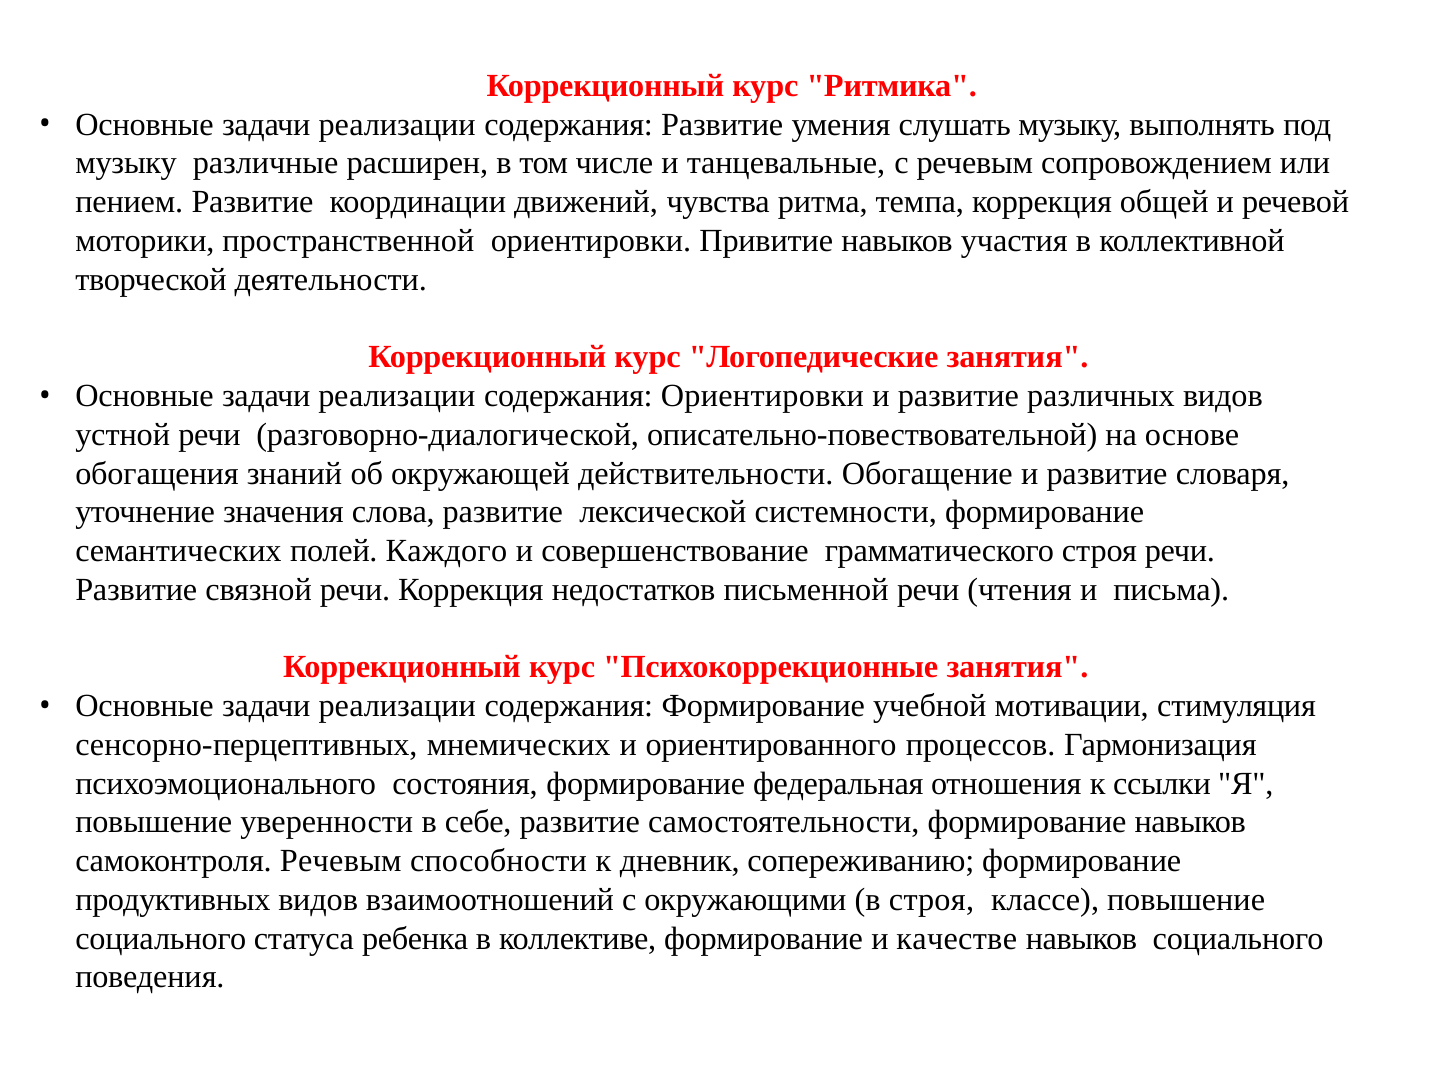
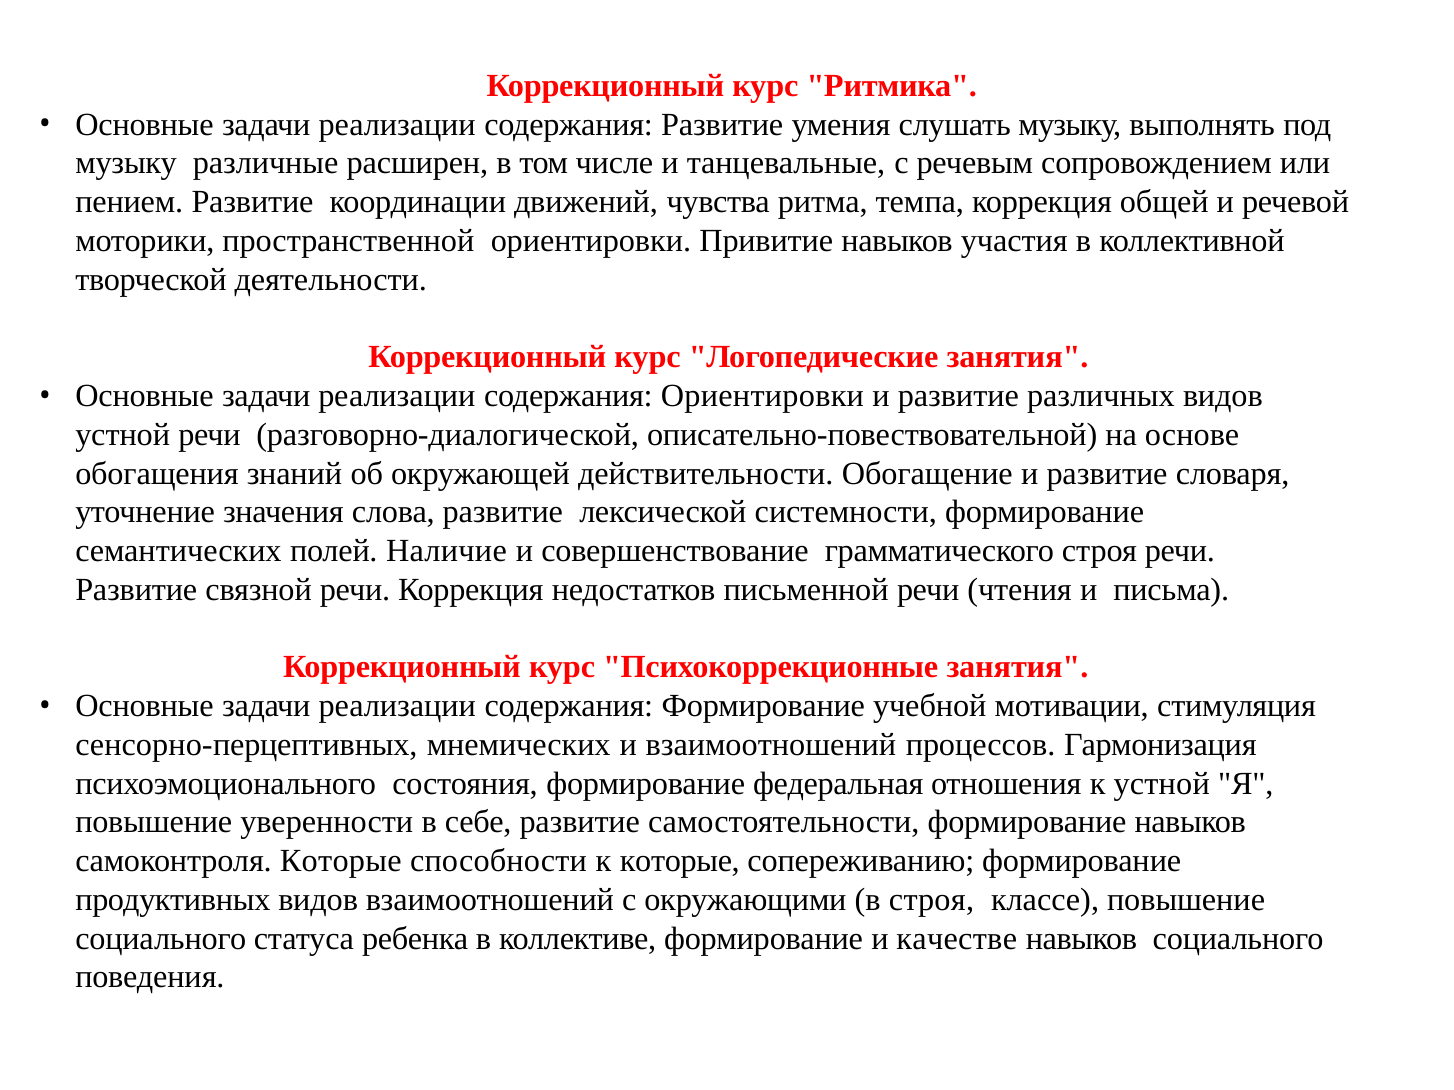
Каждого: Каждого -> Наличие (446, 551)
и ориентированного: ориентированного -> взаимоотношений (771, 745)
к ссылки: ссылки -> устной (1162, 784)
самоконтроля Речевым: Речевым -> Которые (341, 861)
к дневник: дневник -> которые (680, 861)
